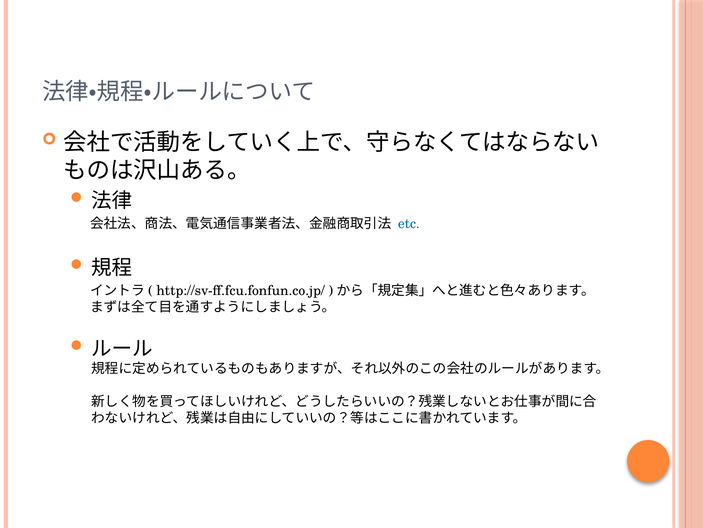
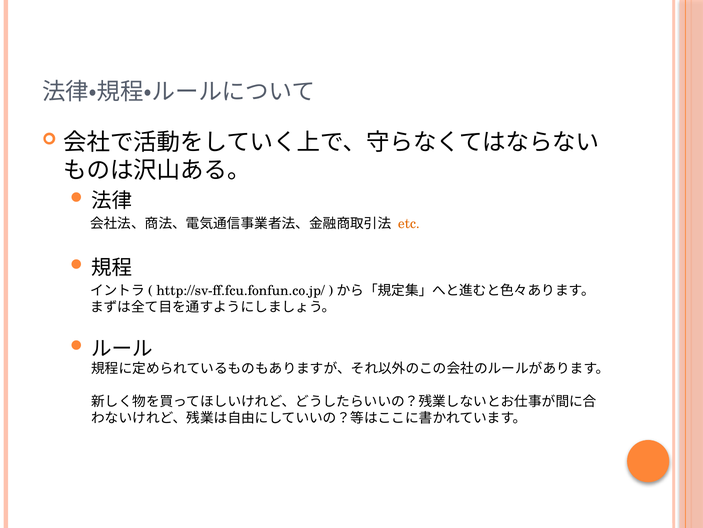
etc colour: blue -> orange (409, 223)
